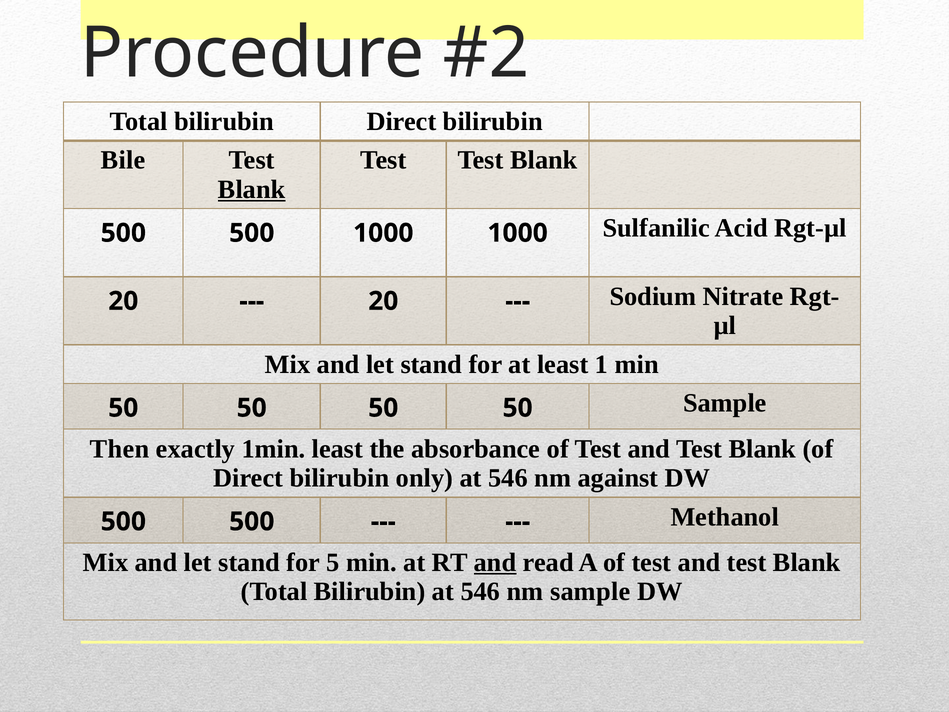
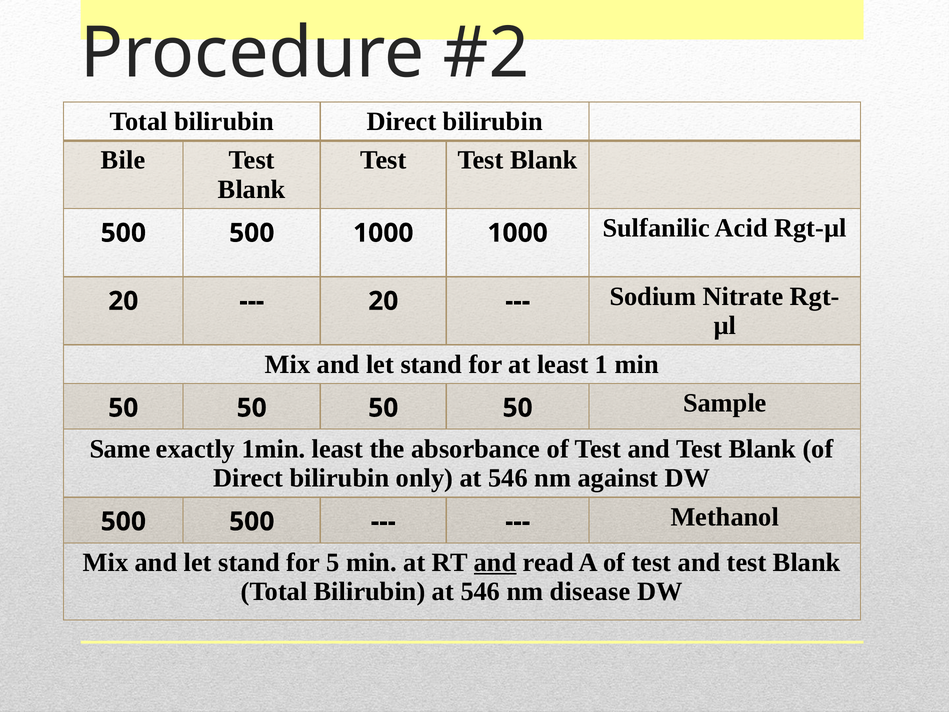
Blank underline: present -> none (252, 189)
Then: Then -> Same (120, 449)
nm sample: sample -> disease (590, 592)
